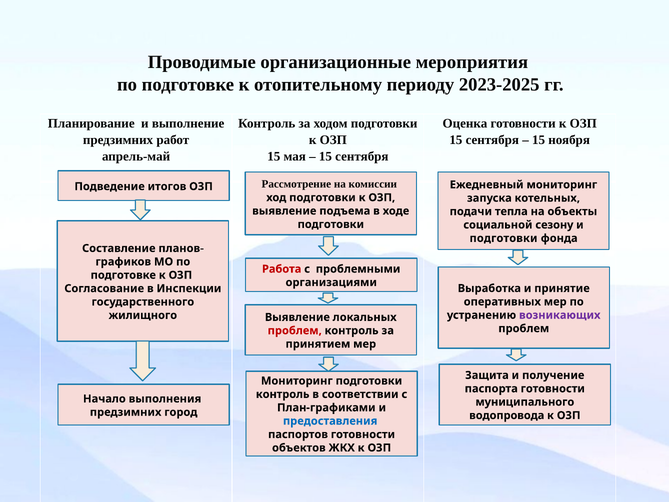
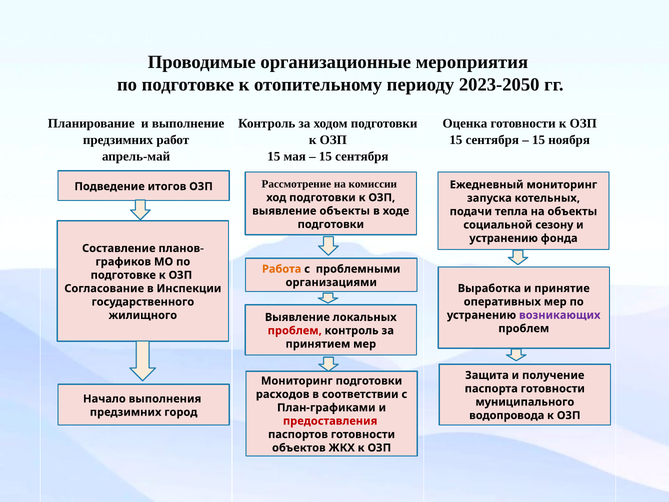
2023-2025: 2023-2025 -> 2023-2050 (499, 84)
выявление подъема: подъема -> объекты (345, 211)
подготовки: подготовки -> устранению (504, 238)
Работа colour: red -> orange (282, 269)
контроль: контроль -> расходов (283, 394)
предоставления colour: blue -> red (330, 421)
